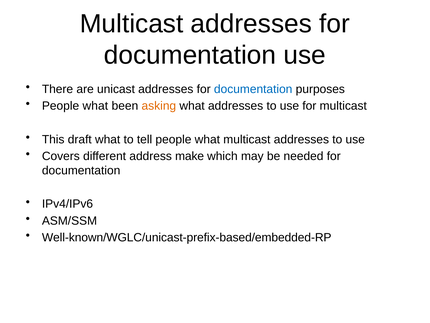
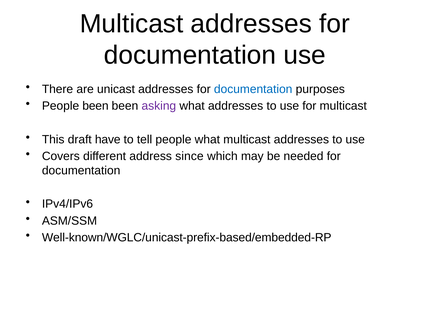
what: what -> been (95, 106)
asking colour: orange -> purple (159, 106)
draft what: what -> have (108, 139)
make: make -> since (189, 156)
